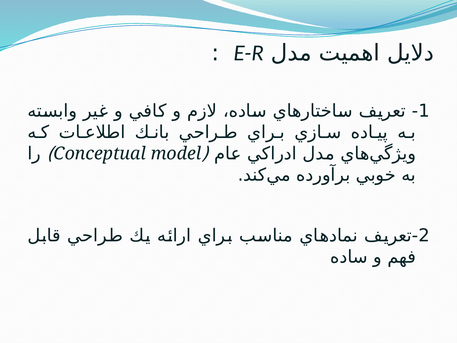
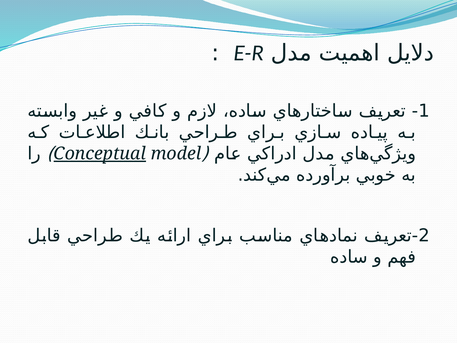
Conceptual underline: none -> present (100, 154)
